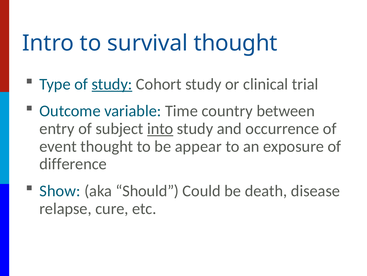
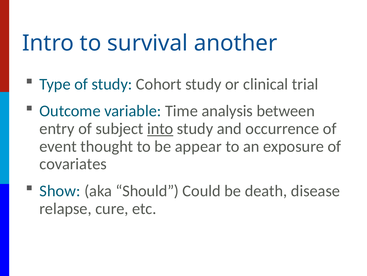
survival thought: thought -> another (236, 43)
study underline: present -> none (112, 84)
country: country -> analysis (227, 111)
difference: difference -> covariates (73, 164)
